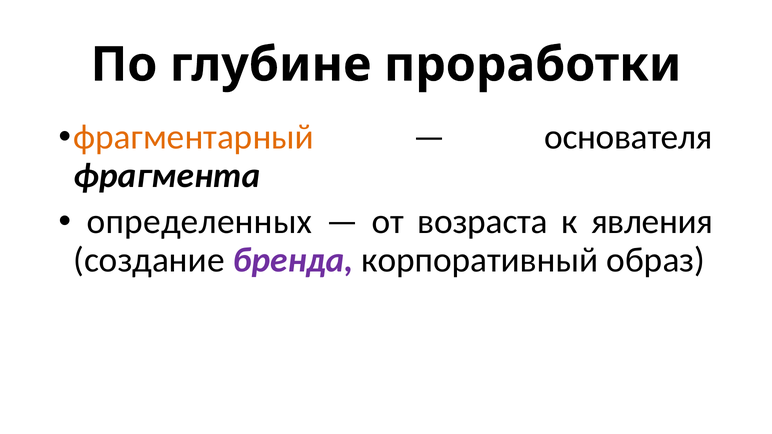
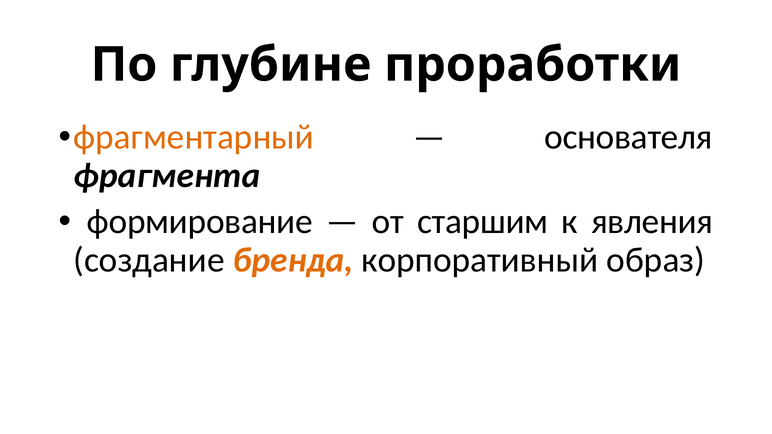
определенных: определенных -> формирование (200, 222)
возраста: возраста -> старшим (483, 222)
бренда colour: purple -> orange (293, 260)
